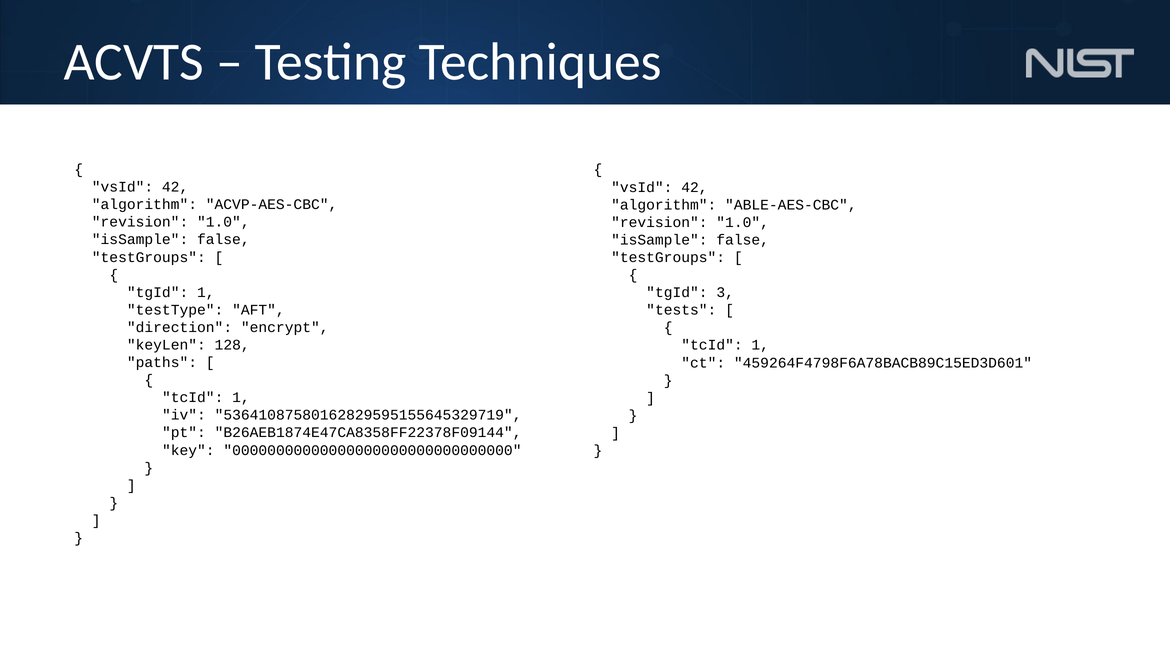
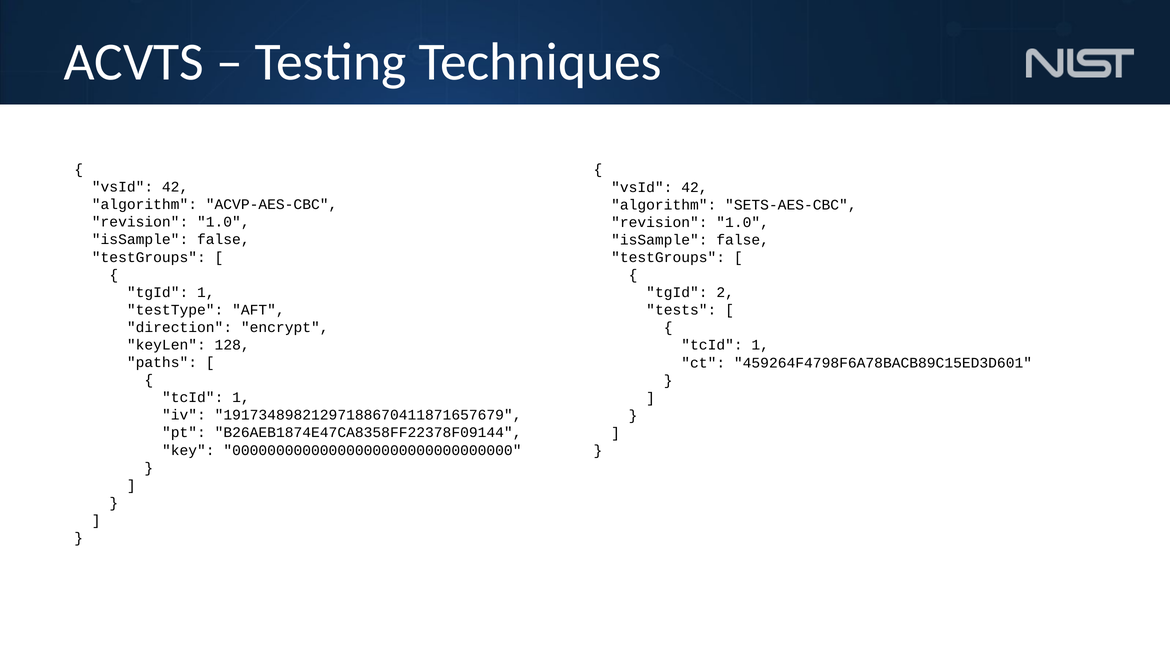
ABLE-AES-CBC: ABLE-AES-CBC -> SETS-AES-CBC (791, 205)
3: 3 -> 2 (725, 293)
53641087580162829595155645329719: 53641087580162829595155645329719 -> 19173489821297188670411871657679 (368, 415)
